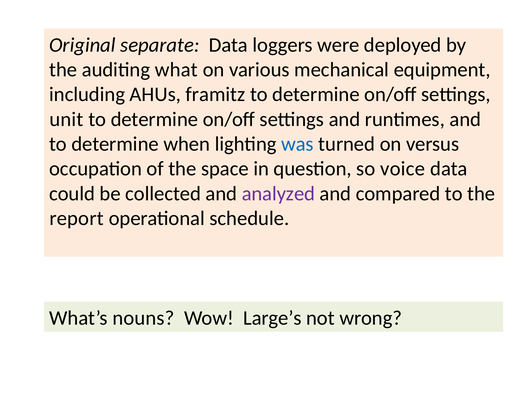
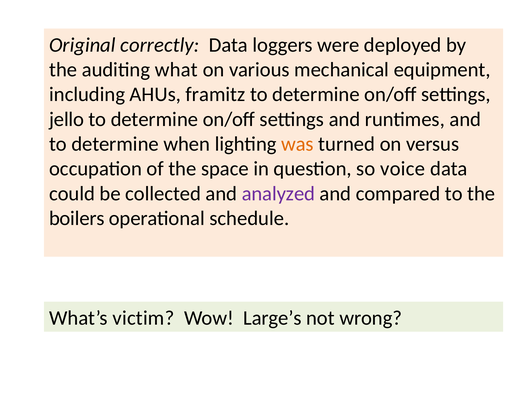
separate: separate -> correctly (160, 45)
unit: unit -> jello (67, 119)
was colour: blue -> orange (297, 144)
report: report -> boilers (77, 219)
nouns: nouns -> victim (143, 318)
